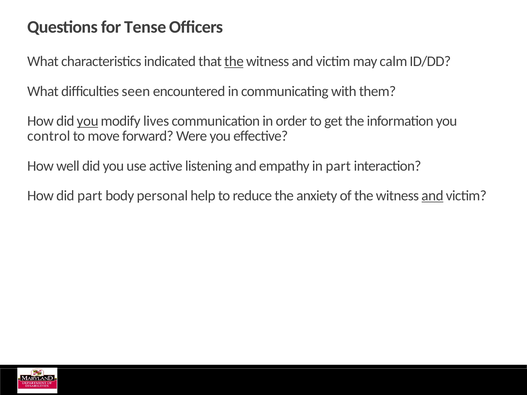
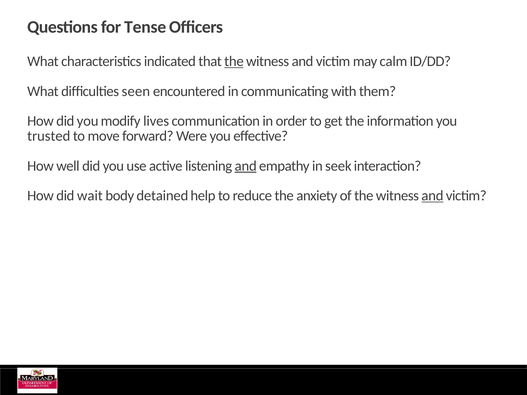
you underline: present -> none (88, 121)
control: control -> trusted (49, 136)
and underline: none -> present (246, 166)
in part: part -> seek (338, 166)
did part: part -> wait (90, 196)
personal: personal -> detained (162, 196)
